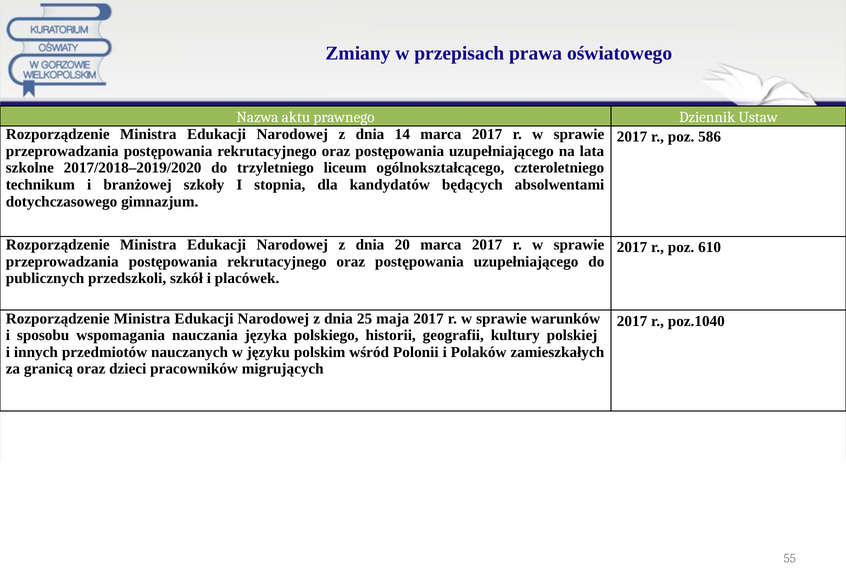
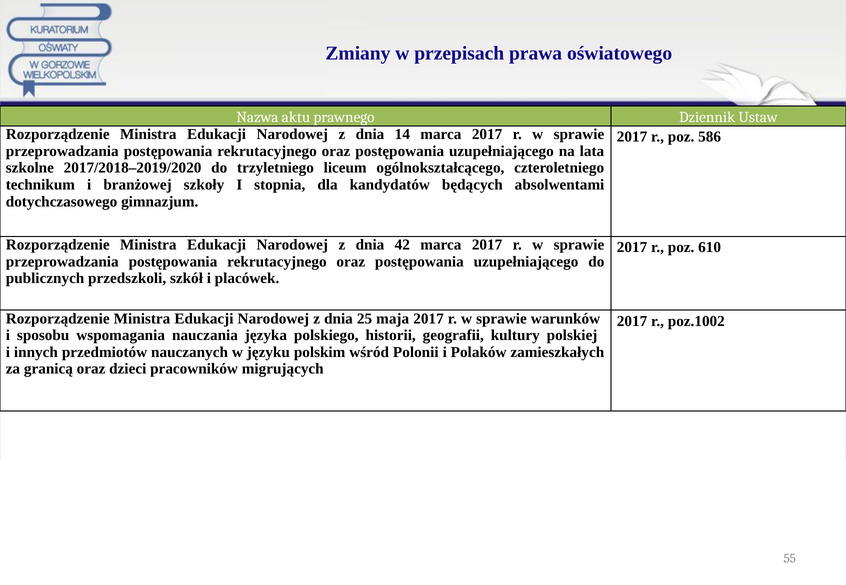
20: 20 -> 42 (402, 245)
poz.1040: poz.1040 -> poz.1002 (696, 321)
